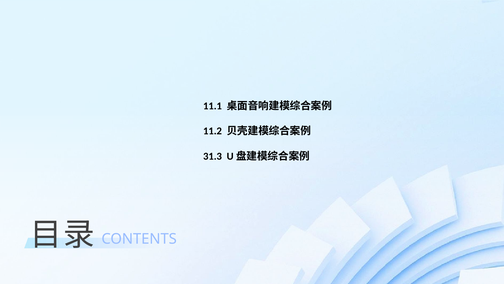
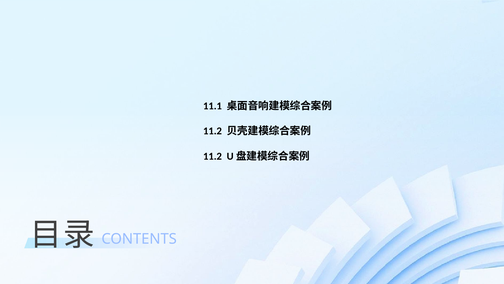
31.3: 31.3 -> 11.2 (213, 156)
